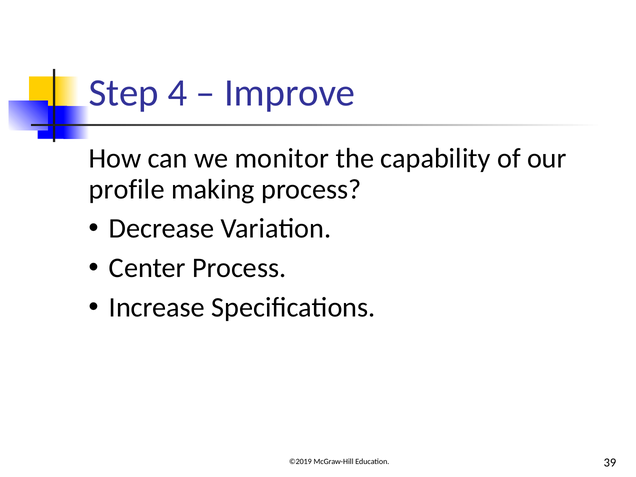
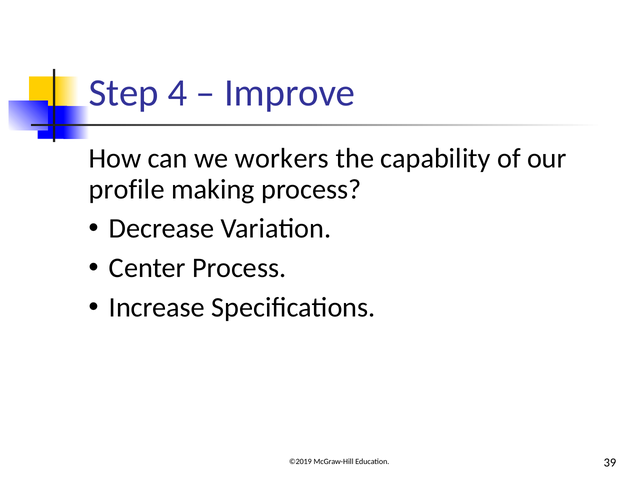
monitor: monitor -> workers (282, 159)
